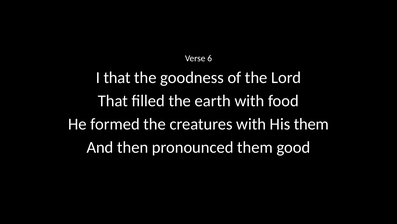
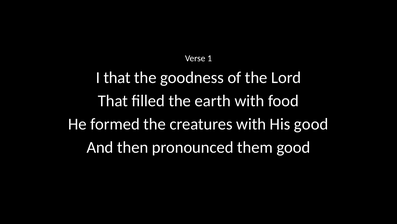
6: 6 -> 1 (210, 58)
His them: them -> good (311, 124)
